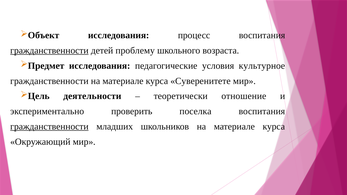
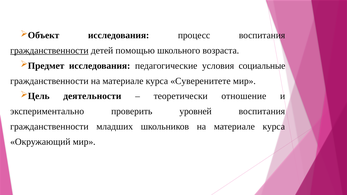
проблему: проблему -> помощью (135, 51)
культурное: культурное -> социальные (262, 66)
поселка: поселка -> уровней (196, 111)
гражданственности underline: present -> none (49, 127)
